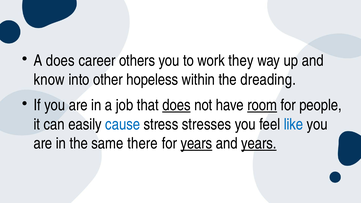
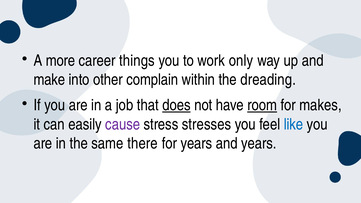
A does: does -> more (60, 61)
others: others -> things (137, 61)
they: they -> only (241, 61)
know: know -> make (49, 80)
hopeless: hopeless -> complain (152, 80)
people: people -> makes (320, 105)
cause colour: blue -> purple (123, 124)
years underline: present -> none (196, 143)
years underline: present -> none (259, 143)
